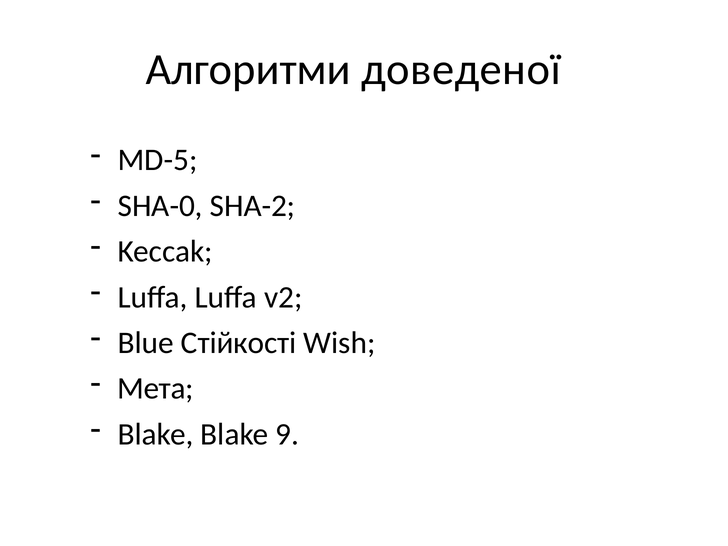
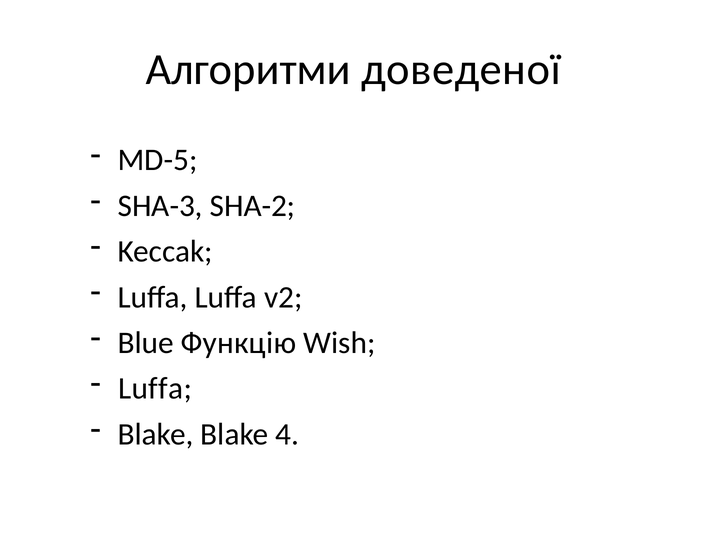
SHA-0: SHA-0 -> SHA-3 (160, 206)
Стійкості: Стійкості -> Функцію (239, 343)
Мета: Мета -> Luffa (155, 389)
9: 9 -> 4 (287, 434)
